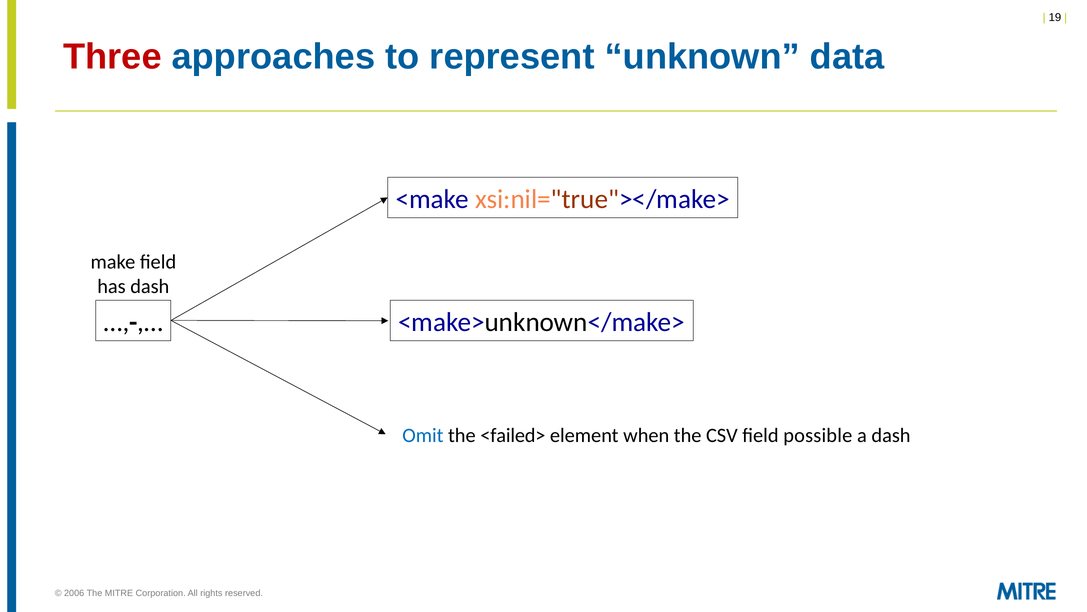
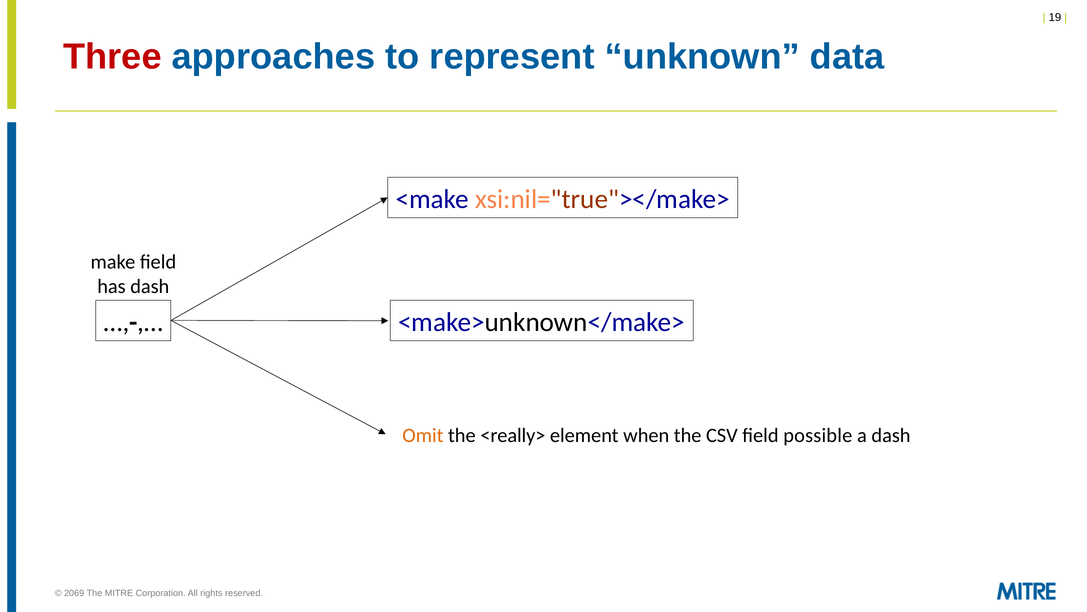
Omit colour: blue -> orange (423, 435)
<failed>: <failed> -> <really> (513, 435)
2006: 2006 -> 2069 (74, 593)
